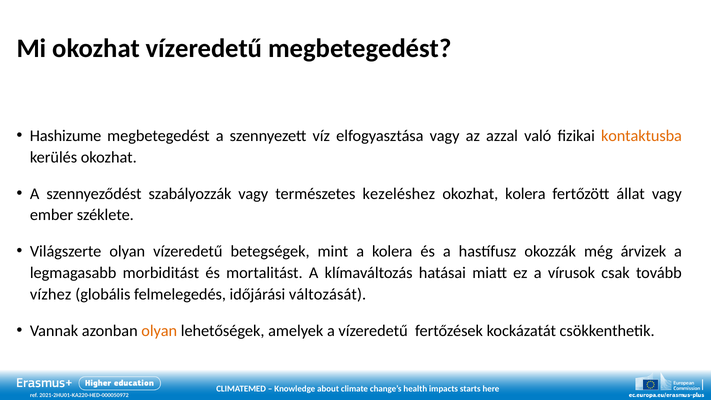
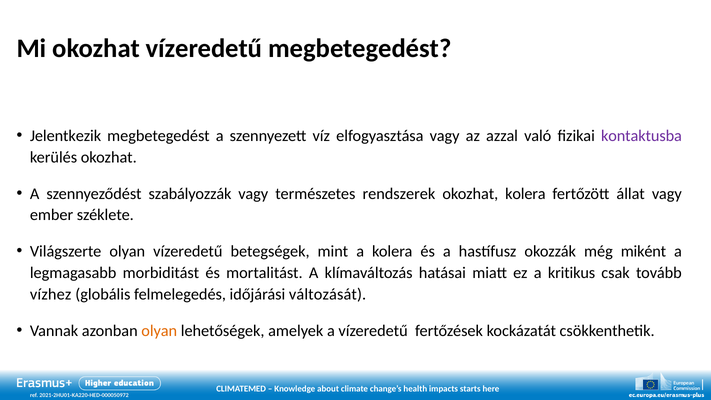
Hashizume: Hashizume -> Jelentkezik (66, 136)
kontaktusba colour: orange -> purple (641, 136)
kezeléshez: kezeléshez -> rendszerek (399, 194)
árvizek: árvizek -> miként (643, 251)
vírusok: vírusok -> kritikus (572, 273)
